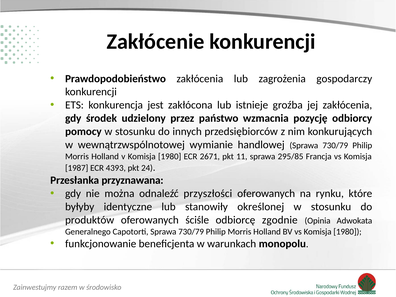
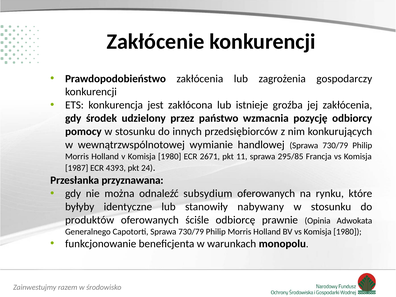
przyszłości: przyszłości -> subsydium (208, 193)
określonej: określonej -> nabywany (261, 207)
zgodnie: zgodnie -> prawnie (280, 220)
